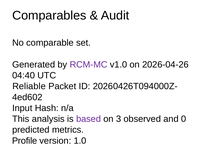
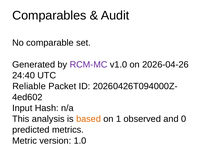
04:40: 04:40 -> 24:40 (24, 75)
based colour: purple -> orange (89, 119)
3: 3 -> 1 (119, 119)
Profile: Profile -> Metric (25, 141)
